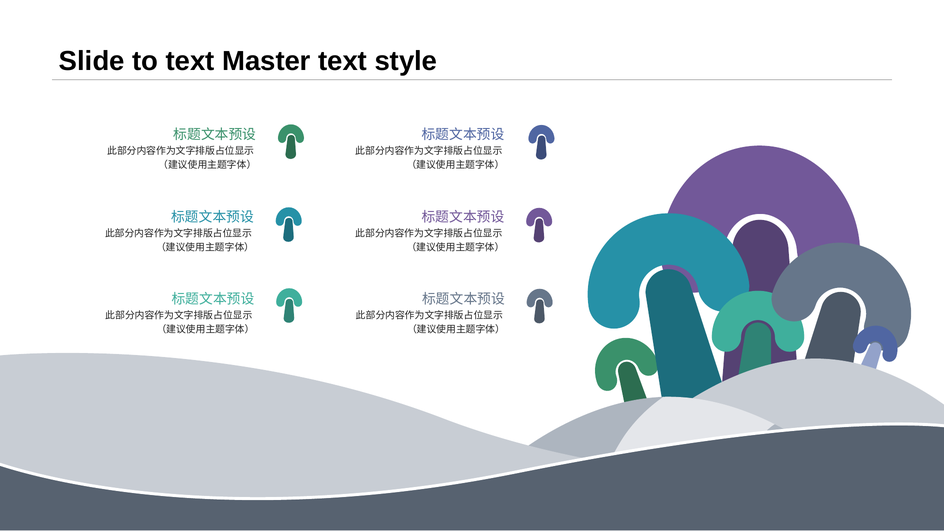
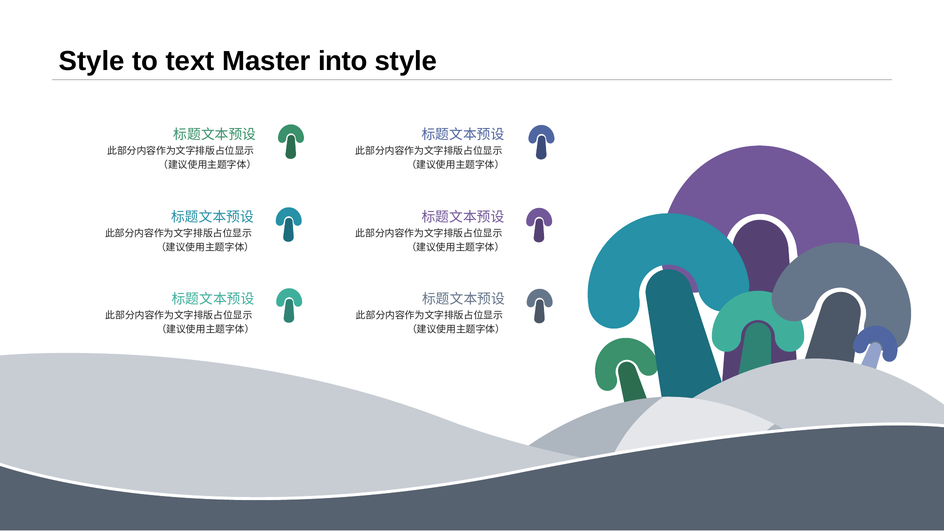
Slide: Slide -> Style (92, 61)
Master text: text -> into (343, 61)
